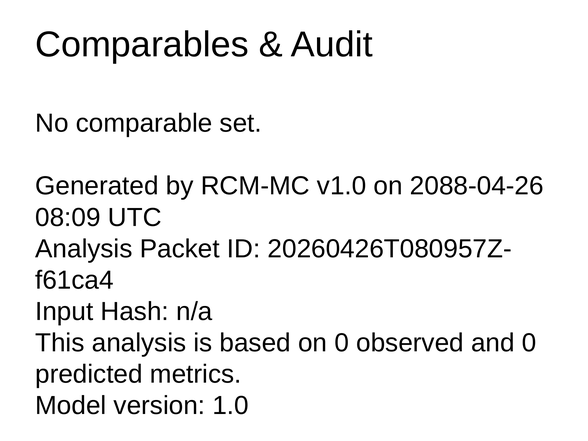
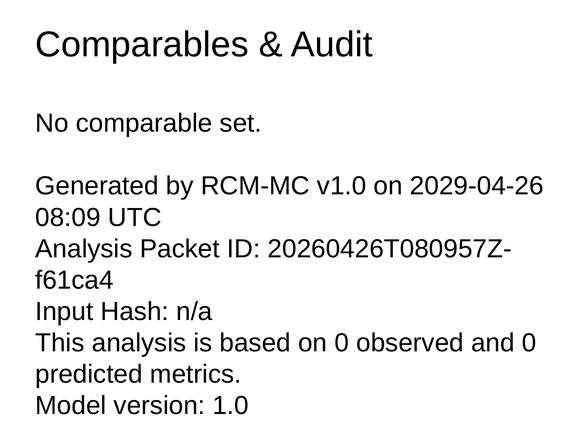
2088-04-26: 2088-04-26 -> 2029-04-26 (477, 186)
